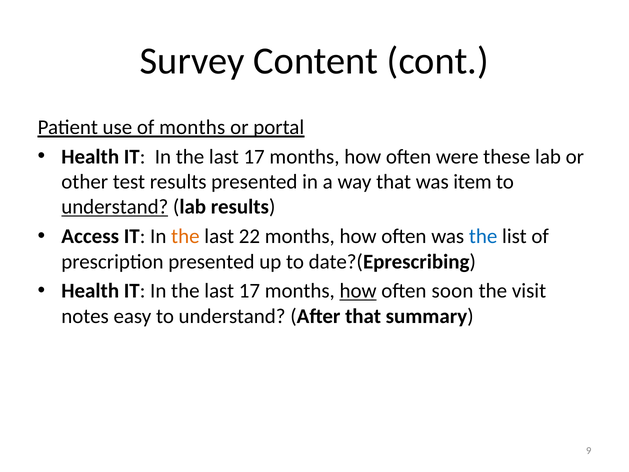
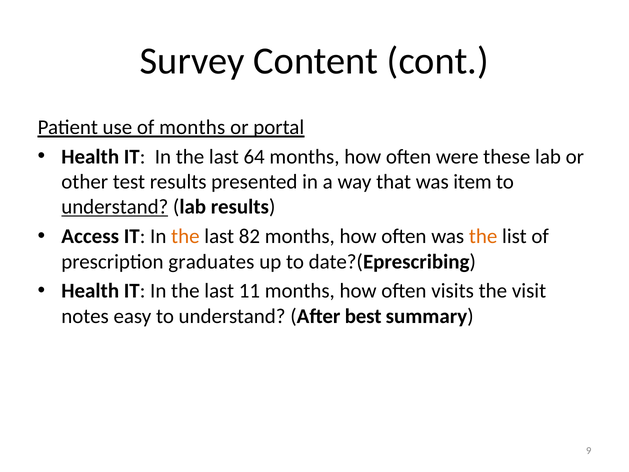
17: 17 -> 64 (254, 157)
22: 22 -> 82 (249, 236)
the colour: blue -> orange (483, 236)
prescription presented: presented -> graduates (211, 261)
17: 17 -> 11 (249, 291)
how underline: present -> none (358, 291)
soon: soon -> visits (453, 291)
After that: that -> best (363, 316)
